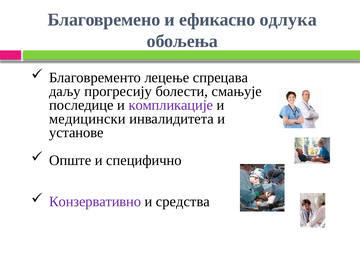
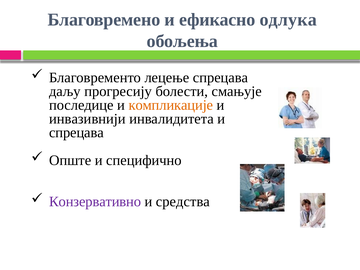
компликације colour: purple -> orange (171, 105)
медицински: медицински -> инвазивнији (87, 119)
установе: установе -> спрецава (76, 133)
